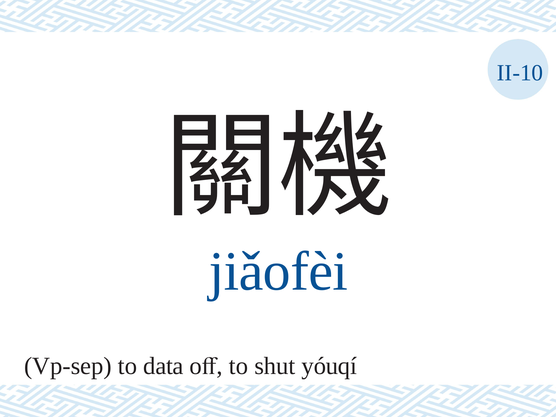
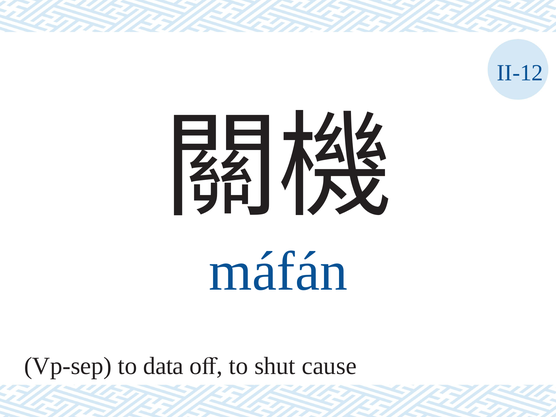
II-10: II-10 -> II-12 (520, 73)
jiǎofèi: jiǎofèi -> máfán (278, 271)
yóuqí: yóuqí -> cause (329, 366)
